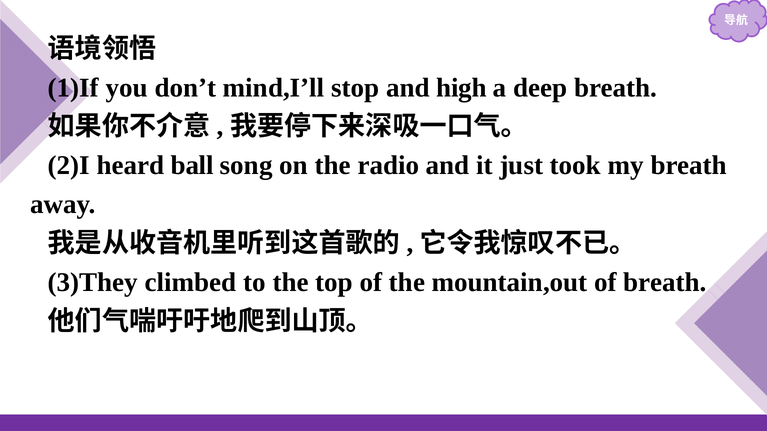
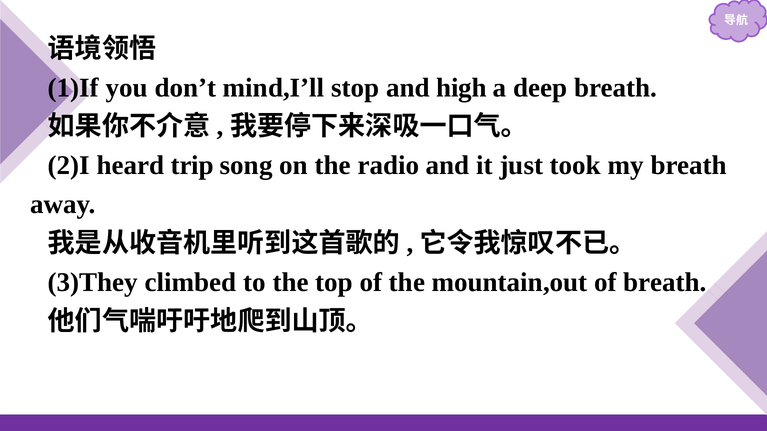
ball: ball -> trip (192, 166)
